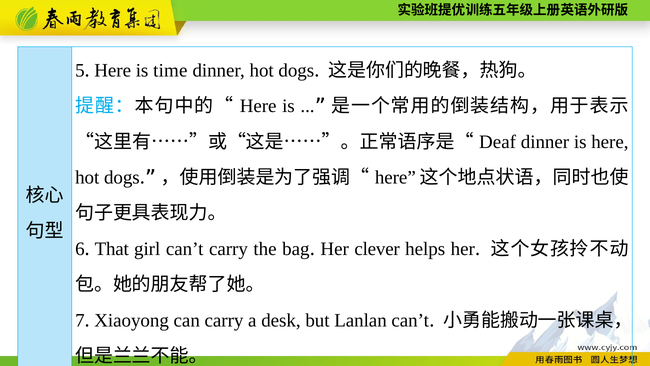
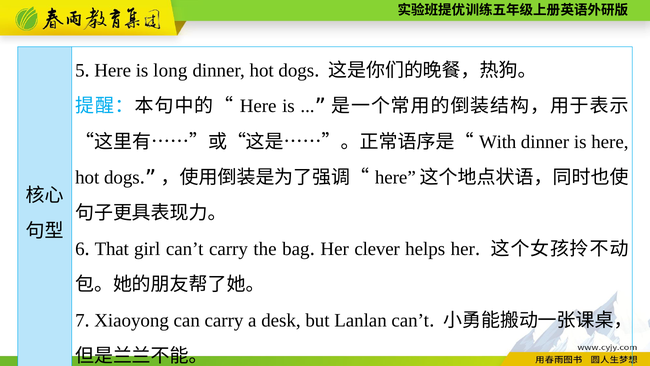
time: time -> long (170, 70)
Deaf: Deaf -> With (498, 142)
